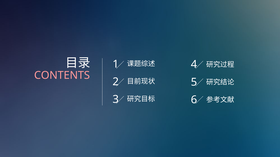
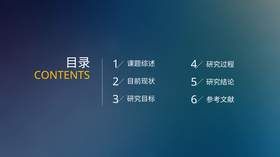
CONTENTS colour: pink -> yellow (62, 76)
